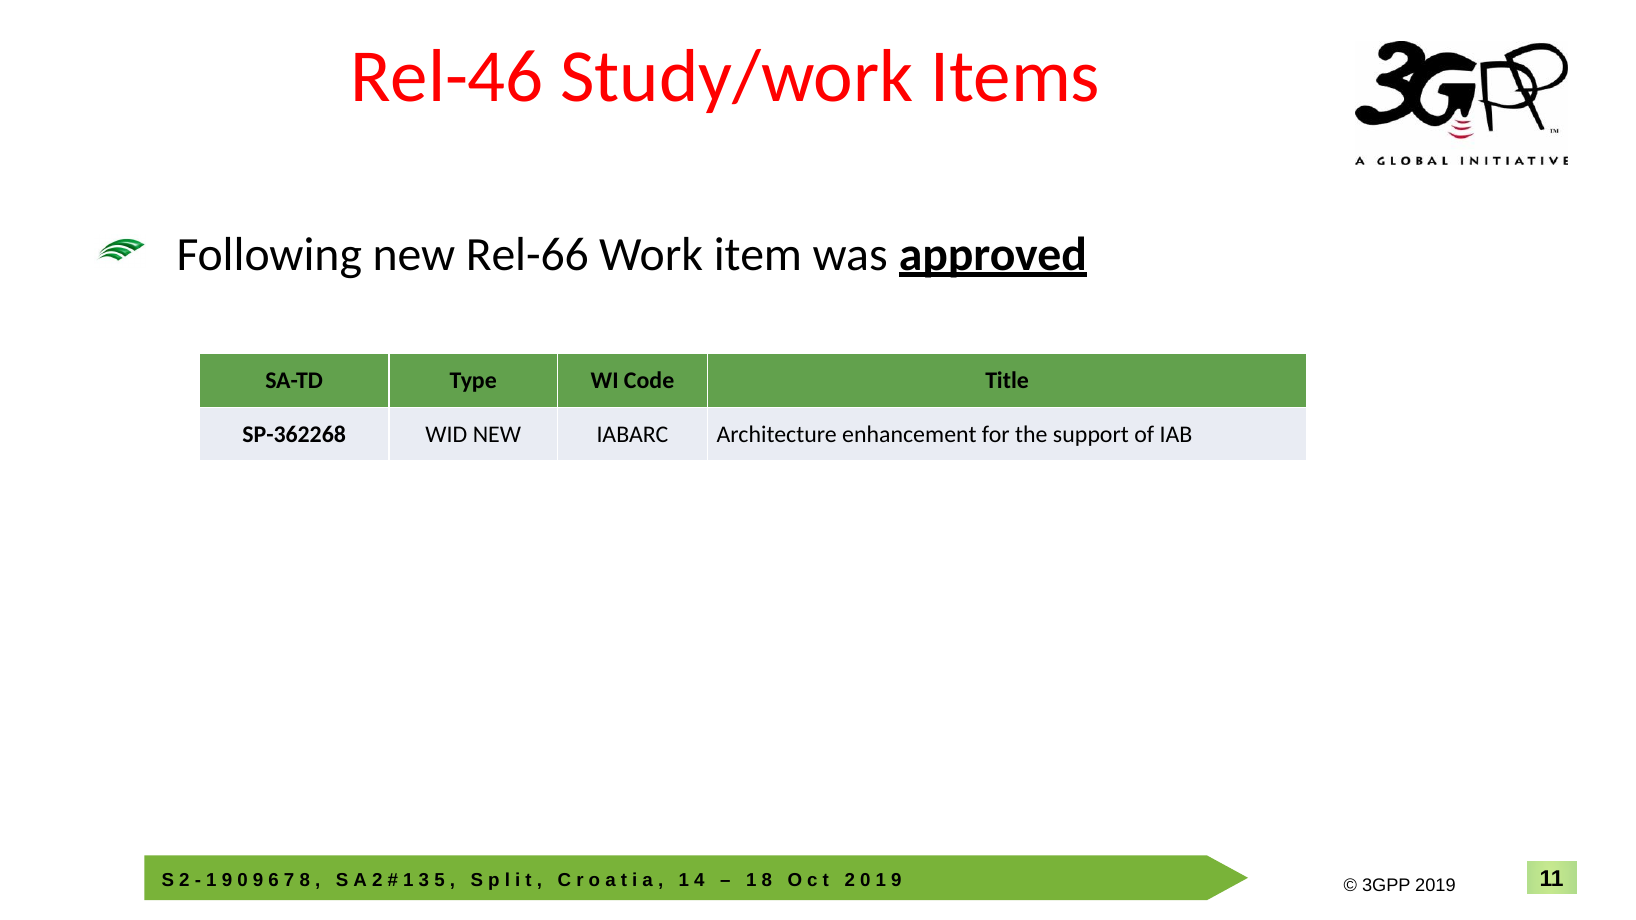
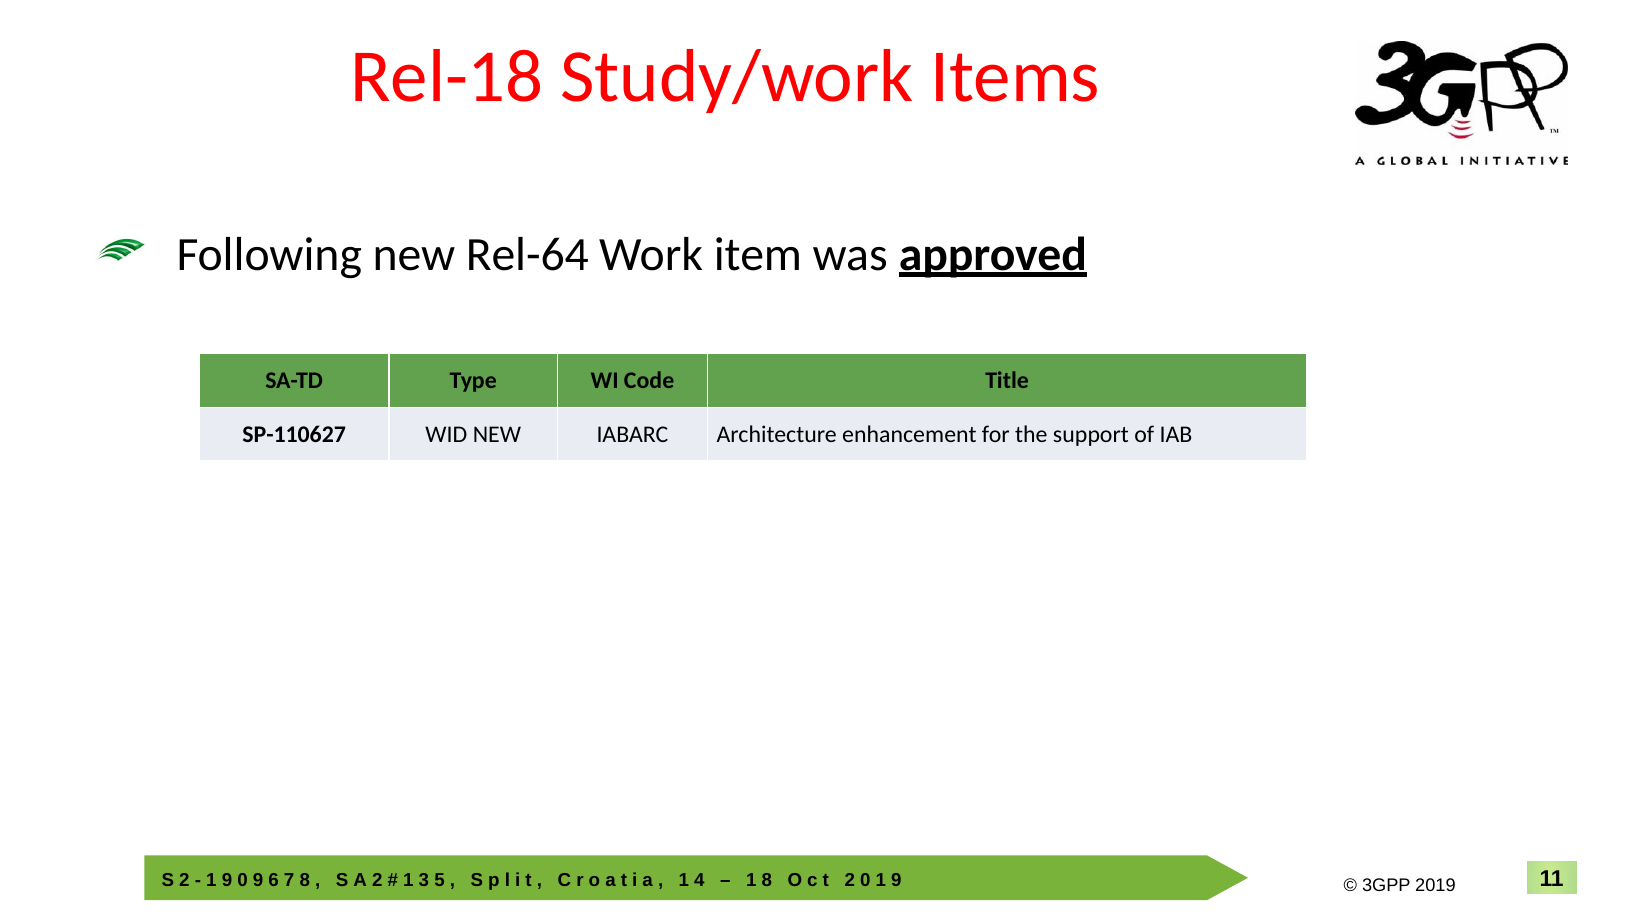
Rel-46: Rel-46 -> Rel-18 (447, 77)
Rel-66: Rel-66 -> Rel-64 (527, 254)
SP-362268: SP-362268 -> SP-110627 (294, 435)
